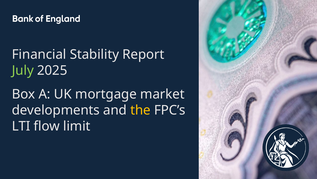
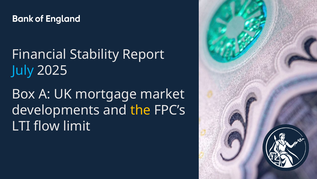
July colour: light green -> light blue (23, 70)
